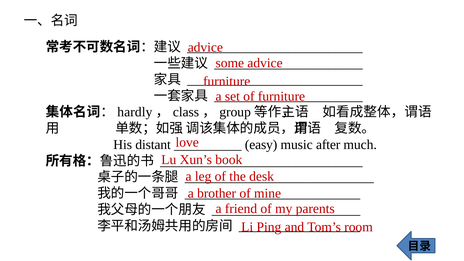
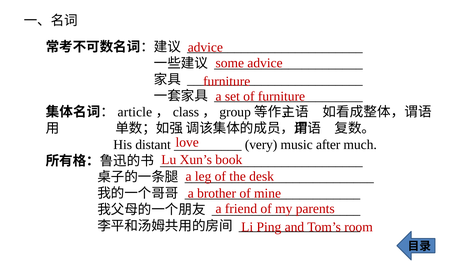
hardly: hardly -> article (135, 112)
easy: easy -> very (261, 145)
